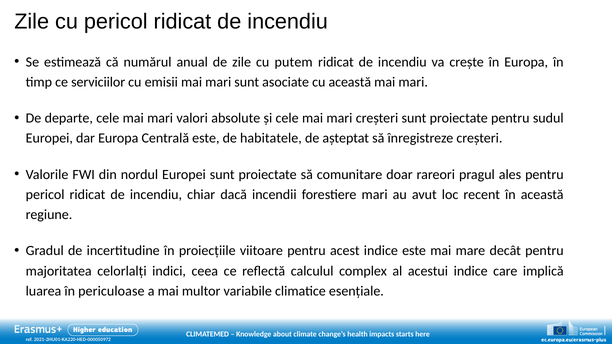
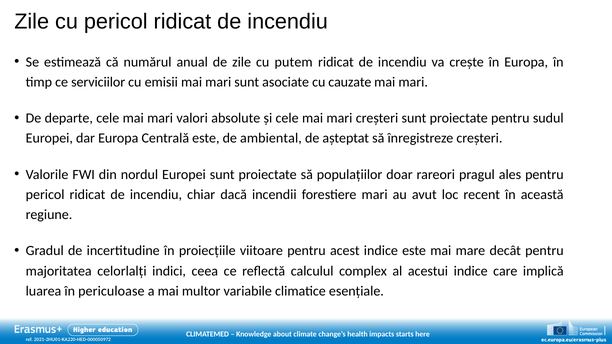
cu această: această -> cauzate (350, 82)
habitatele: habitatele -> ambiental (271, 138)
comunitare: comunitare -> populațiilor (350, 175)
